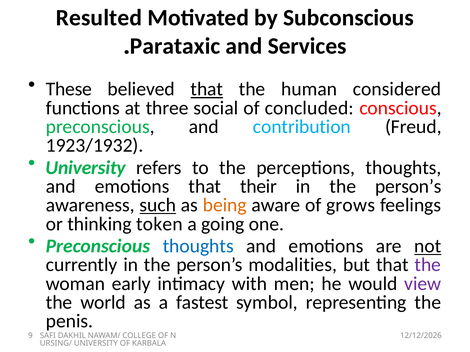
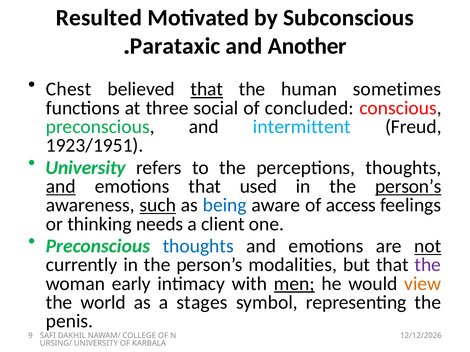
Services: Services -> Another (307, 46)
These: These -> Chest (69, 89)
considered: considered -> sometimes (397, 89)
contribution: contribution -> intermittent (302, 127)
1923/1932: 1923/1932 -> 1923/1951 (95, 146)
and underline: none -> present (61, 187)
their: their -> used (259, 187)
person’s underline: none -> present (408, 187)
being colour: orange -> blue (225, 205)
grows: grows -> access (351, 205)
token: token -> needs (160, 224)
going: going -> client (223, 224)
men underline: none -> present (294, 284)
view colour: purple -> orange (423, 284)
fastest: fastest -> stages (202, 303)
